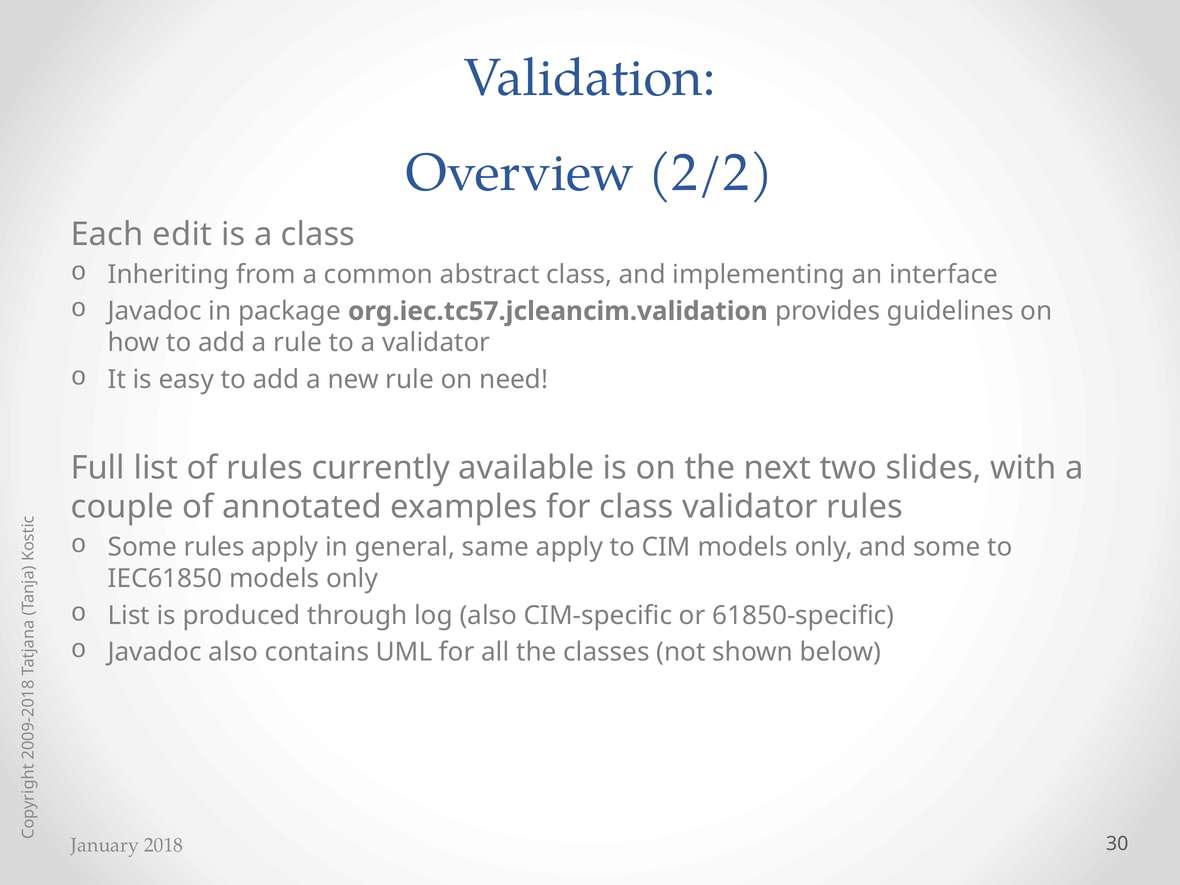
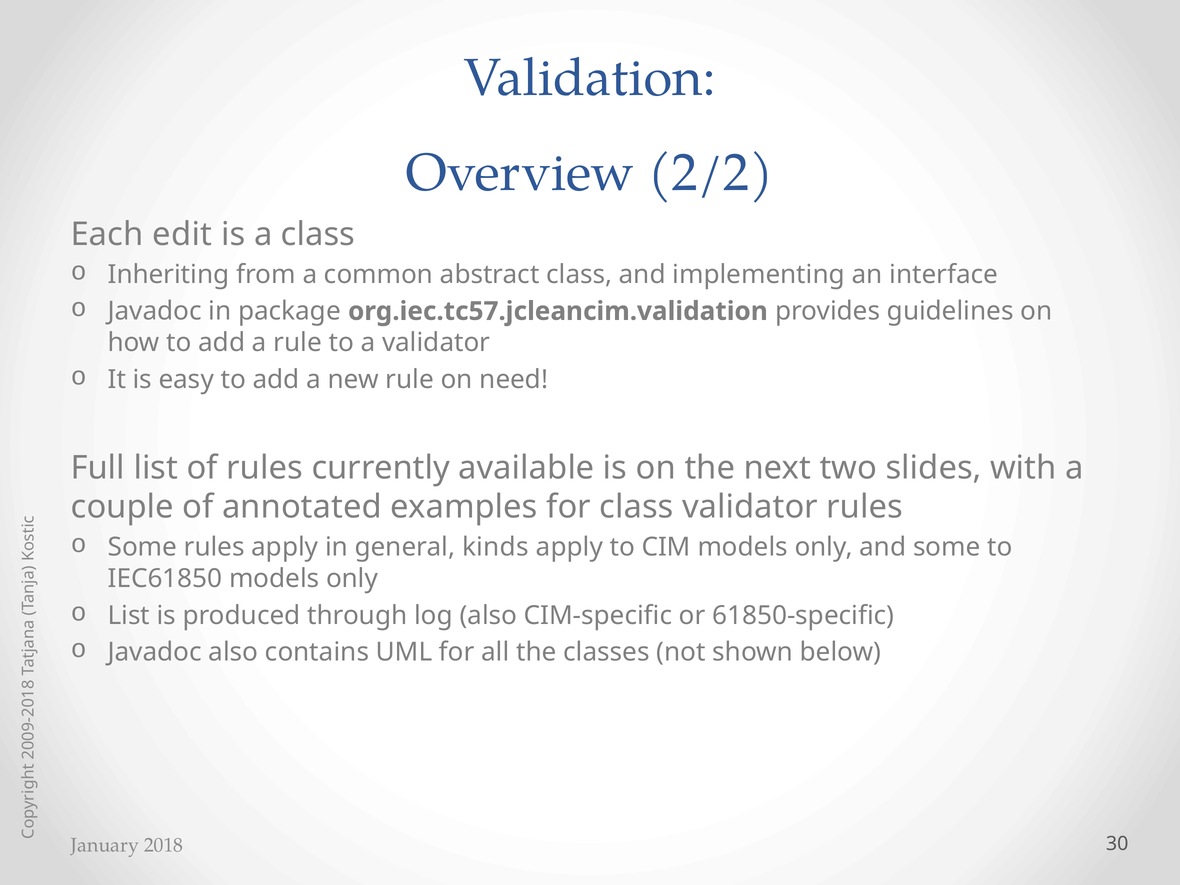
same: same -> kinds (495, 547)
